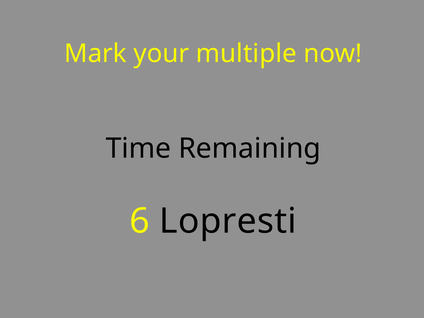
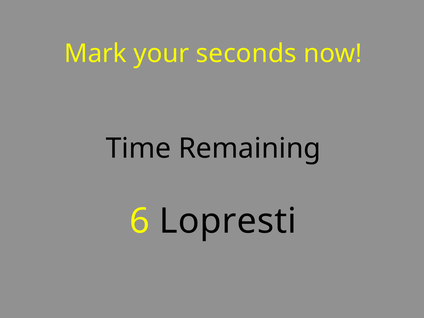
multiple: multiple -> seconds (246, 54)
